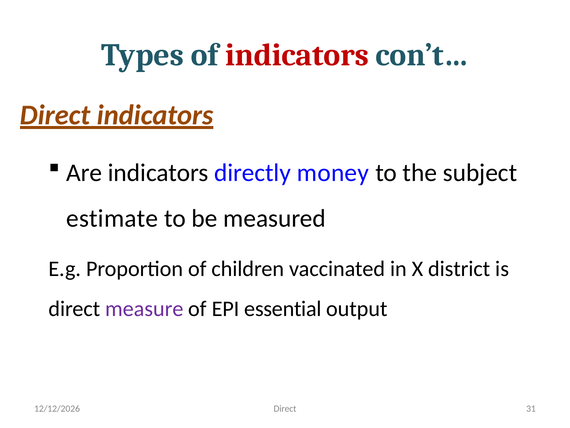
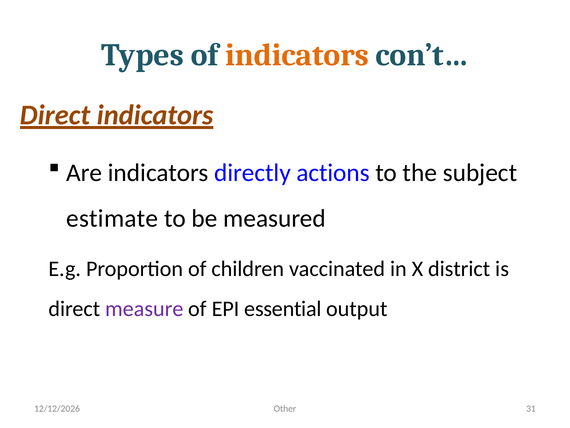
indicators colour: red -> orange (297, 55)
money: money -> actions (333, 173)
Direct: Direct -> Other (285, 408)
